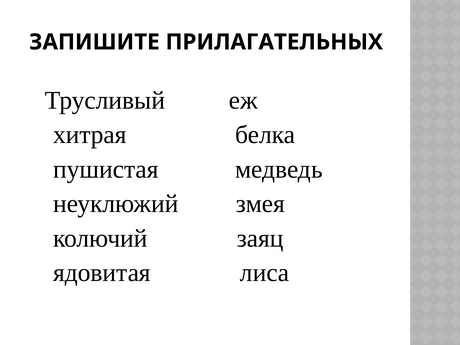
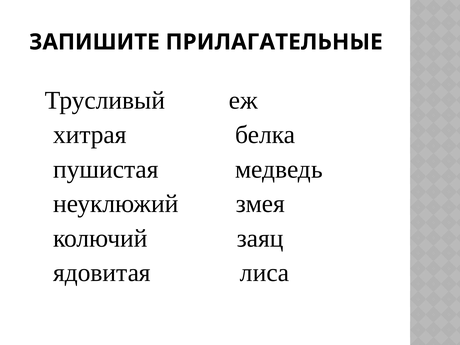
ПРИЛАГАТЕЛЬНЫХ: ПРИЛАГАТЕЛЬНЫХ -> ПРИЛАГАТЕЛЬНЫЕ (274, 42)
